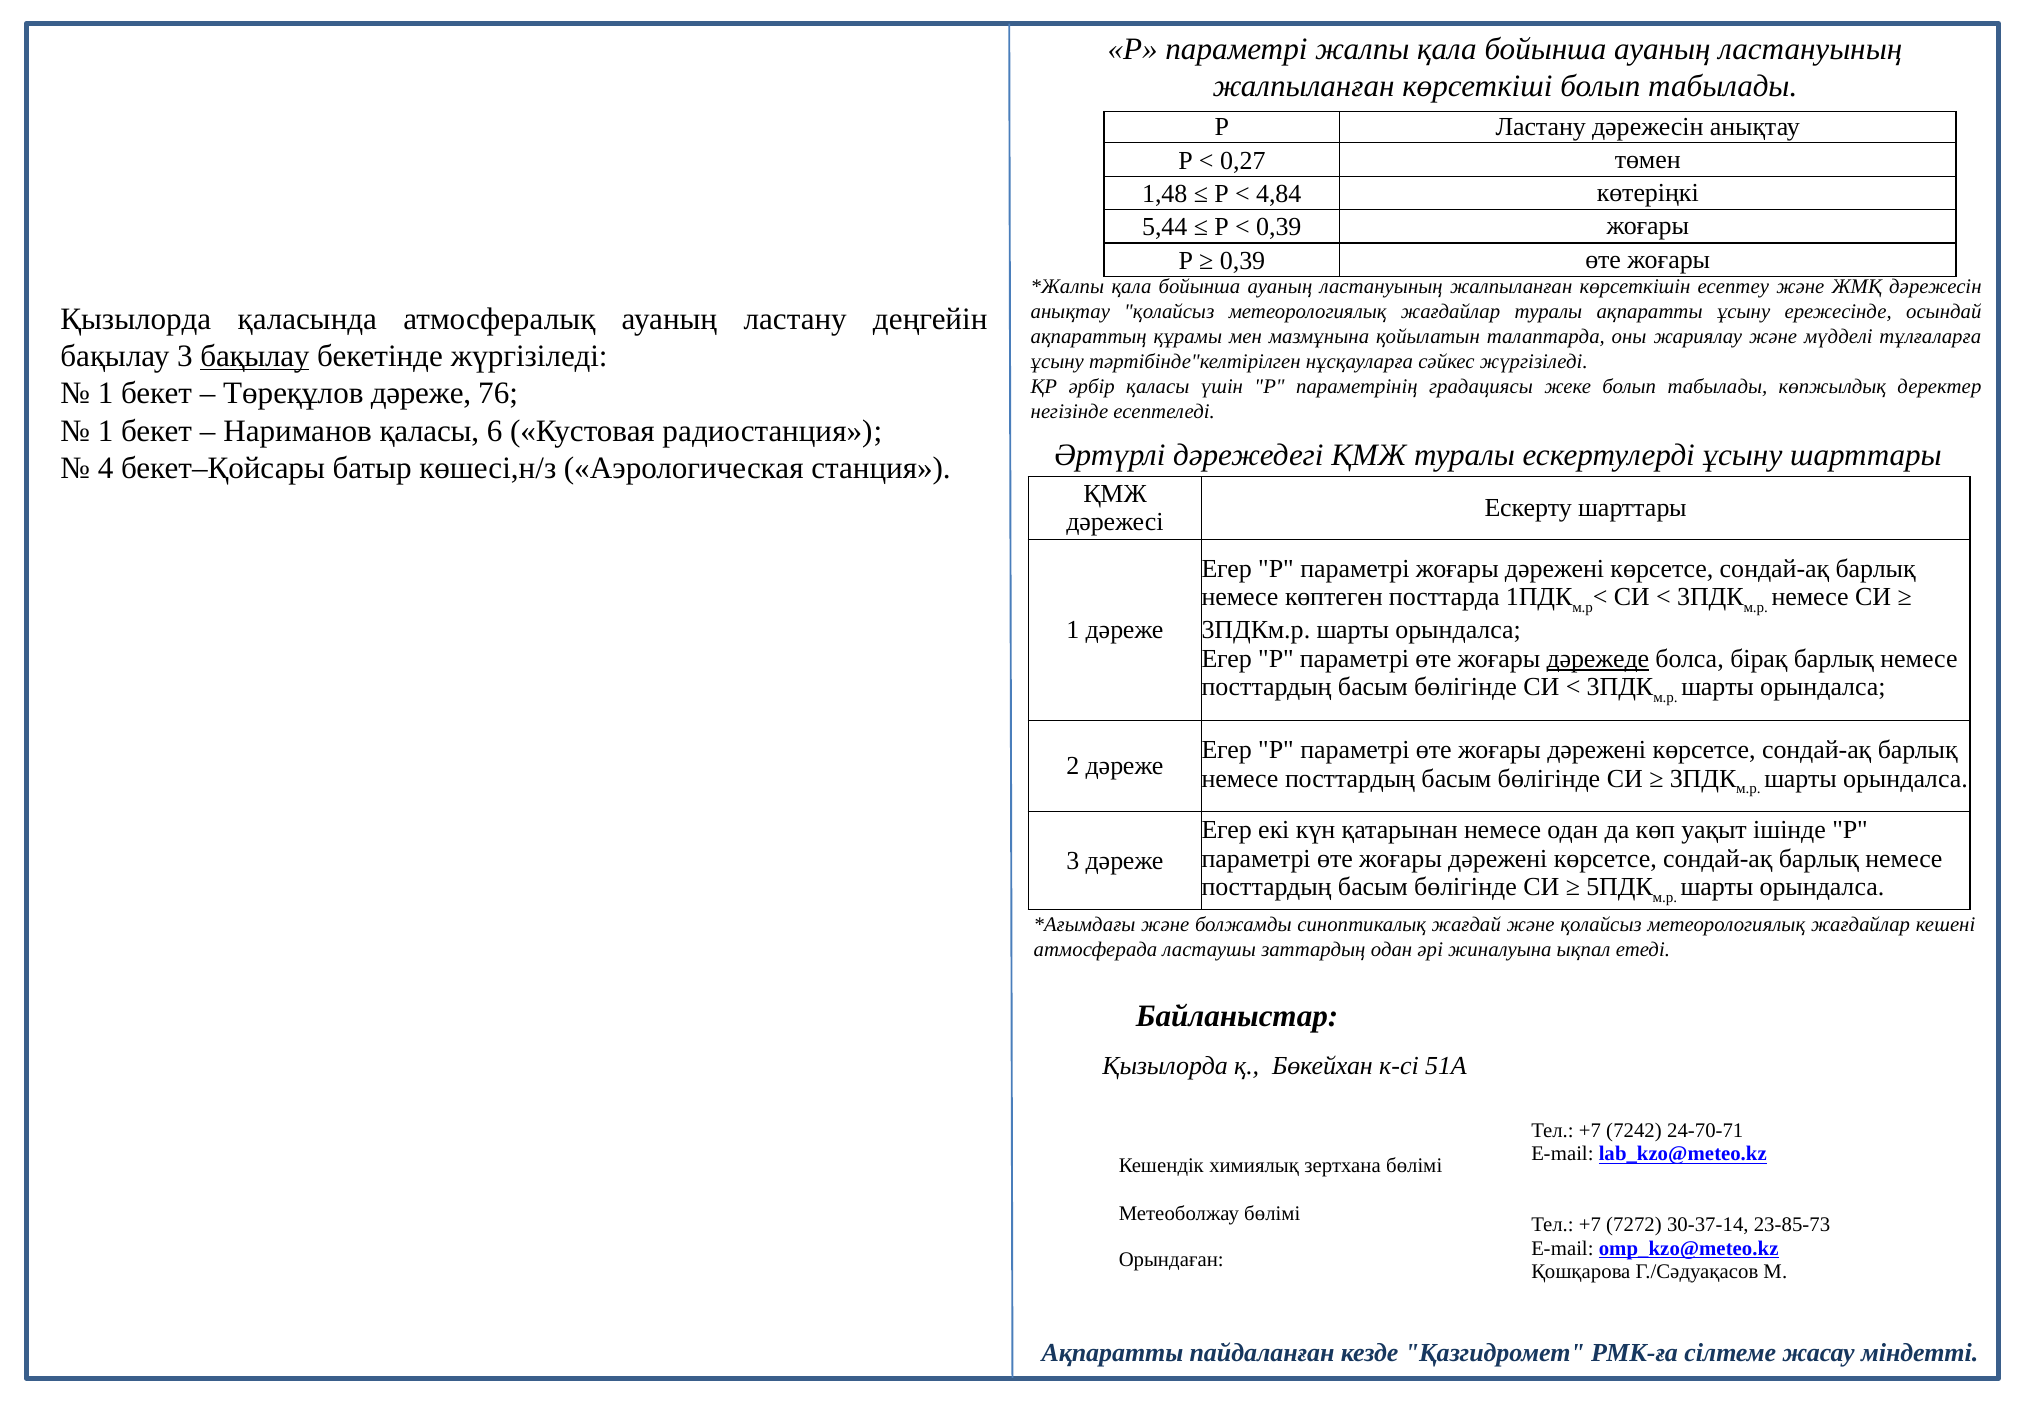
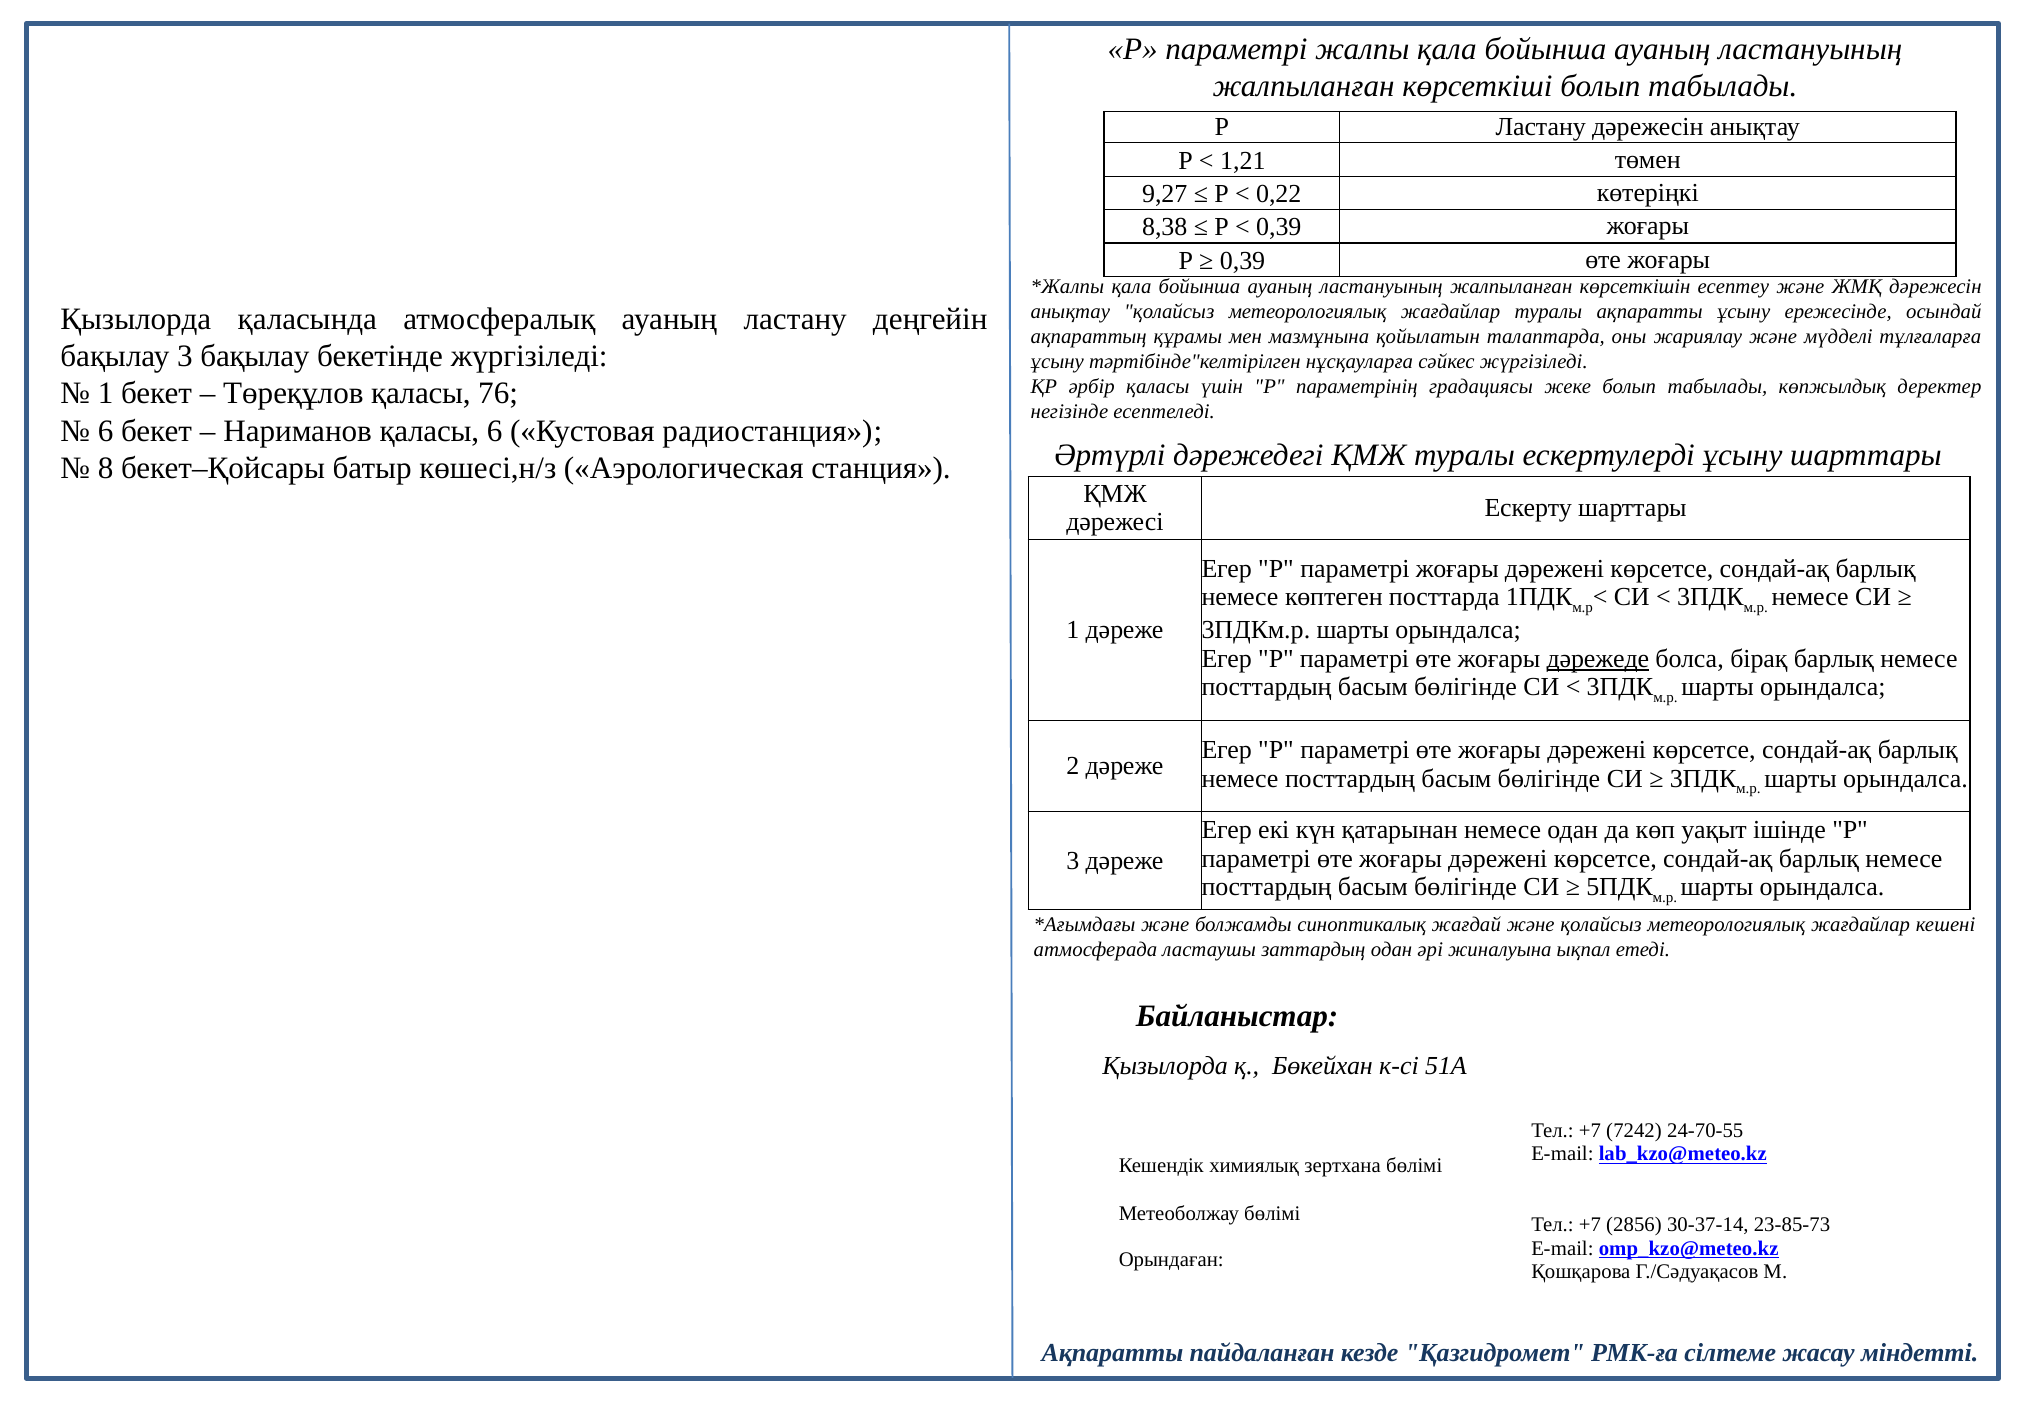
0,27: 0,27 -> 1,21 (1243, 161)
1,48: 1,48 -> 9,27 (1165, 194)
4,84: 4,84 -> 0,22 (1279, 194)
5,44: 5,44 -> 8,38 (1165, 227)
бақылау underline: present -> none (255, 356)
Төреқұлов дәреже: дәреже -> қаласы (421, 394)
1: 1 -> 6 (106, 431)
4: 4 -> 8 (106, 468)
24-70-71: 24-70-71 -> 24-70-55 (1705, 1131)
7272: 7272 -> 2856 (1634, 1225)
